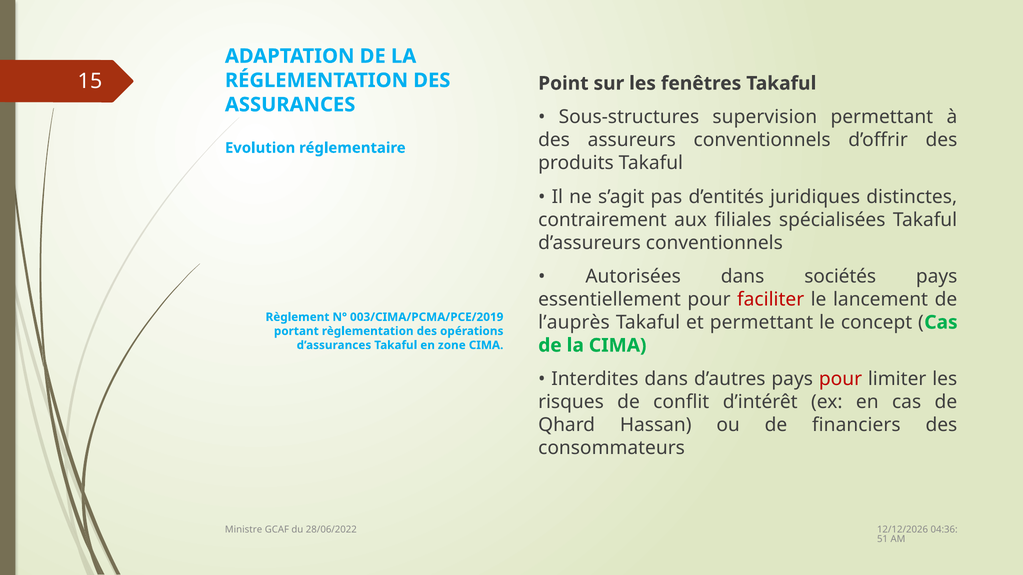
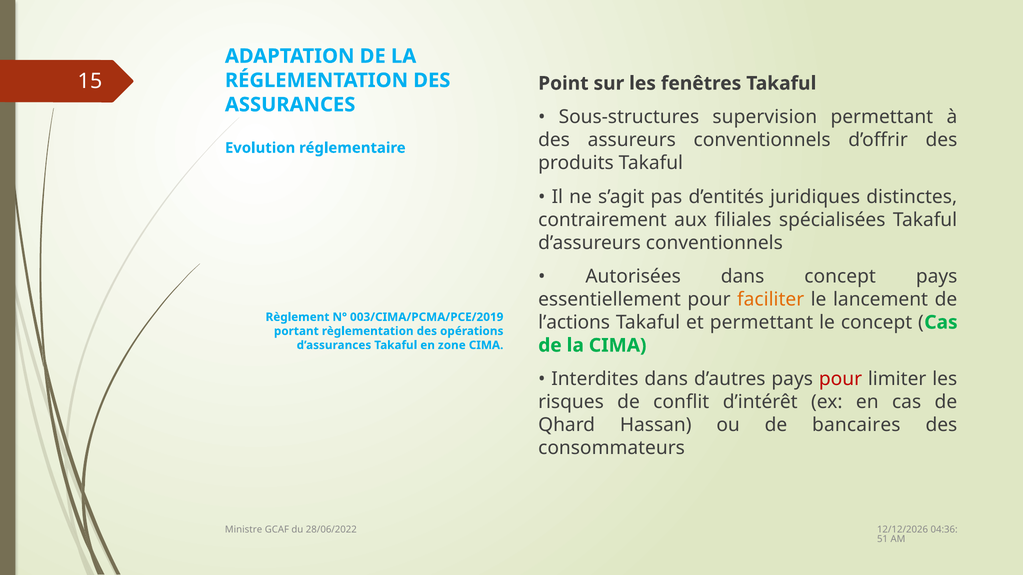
dans sociétés: sociétés -> concept (840, 277)
faciliter colour: red -> orange (771, 300)
l’auprès: l’auprès -> l’actions (574, 323)
financiers: financiers -> bancaires (856, 425)
